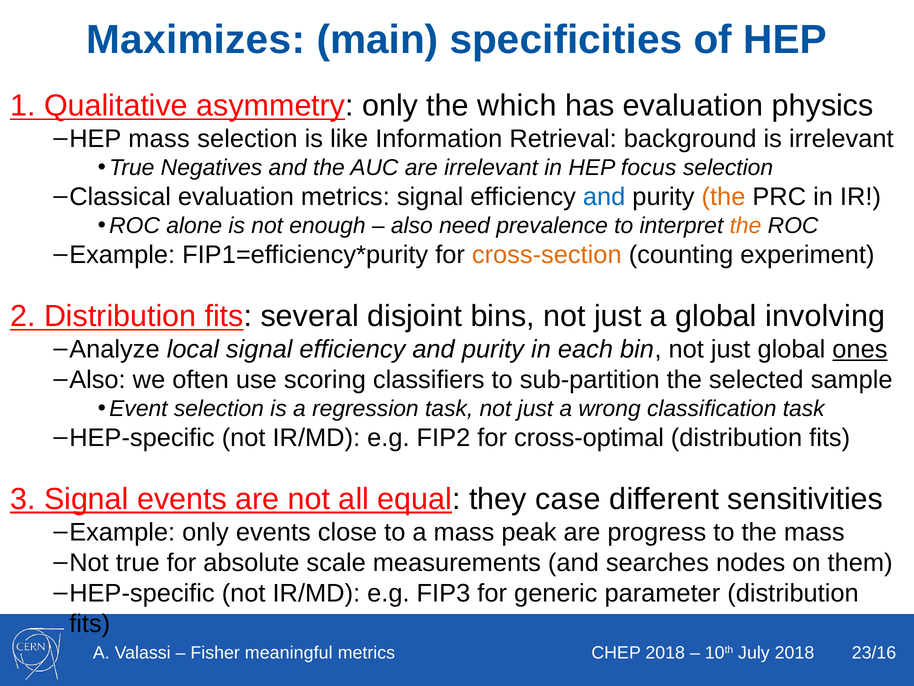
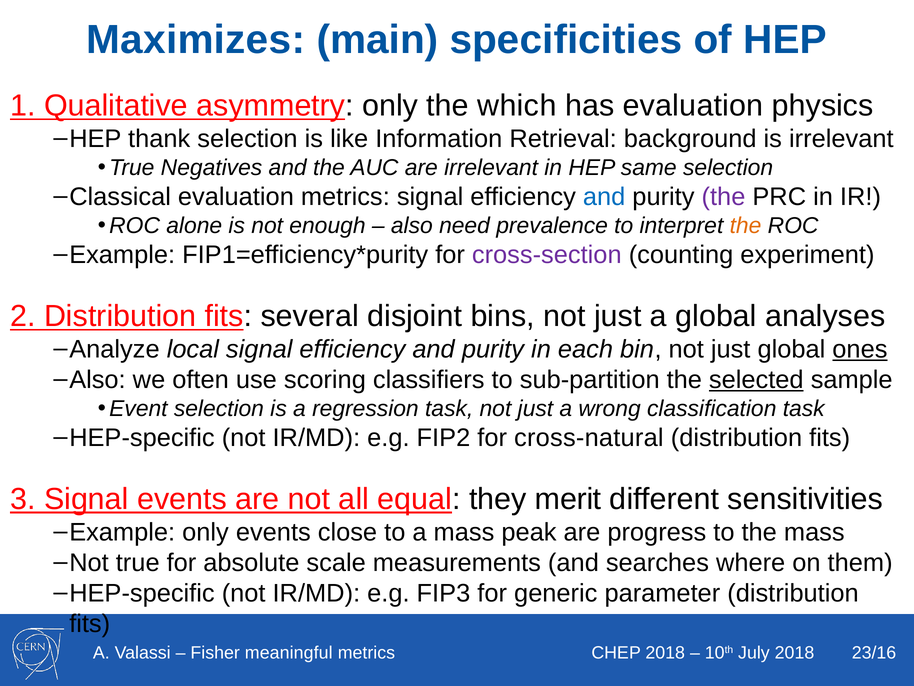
HEP mass: mass -> thank (159, 139)
focus: focus -> same (649, 168)
the colour: orange -> purple (723, 197)
cross-section colour: orange -> purple (547, 255)
involving: involving -> analyses (825, 316)
selected underline: none -> present (756, 380)
cross-optimal: cross-optimal -> cross-natural (589, 438)
case: case -> merit (568, 499)
nodes: nodes -> where (751, 562)
